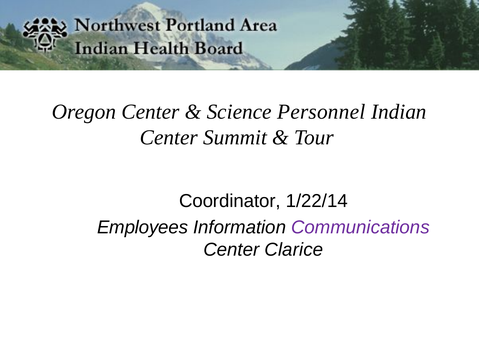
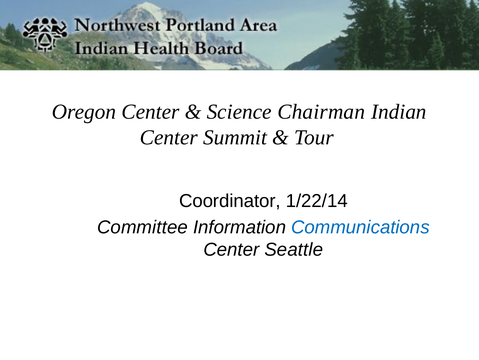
Personnel: Personnel -> Chairman (321, 112)
Employees: Employees -> Committee (142, 227)
Communications colour: purple -> blue (360, 227)
Clarice: Clarice -> Seattle (294, 249)
